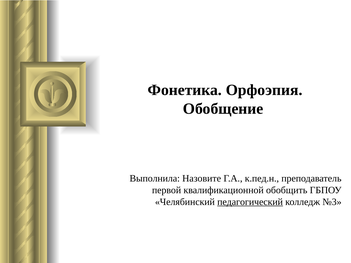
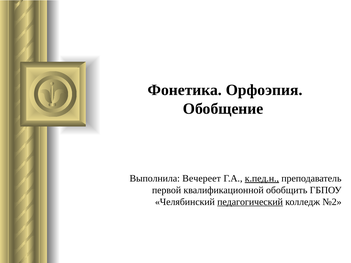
Назовите: Назовите -> Вечереет (202, 179)
к.пед.н underline: none -> present (262, 179)
№3: №3 -> №2 (332, 202)
